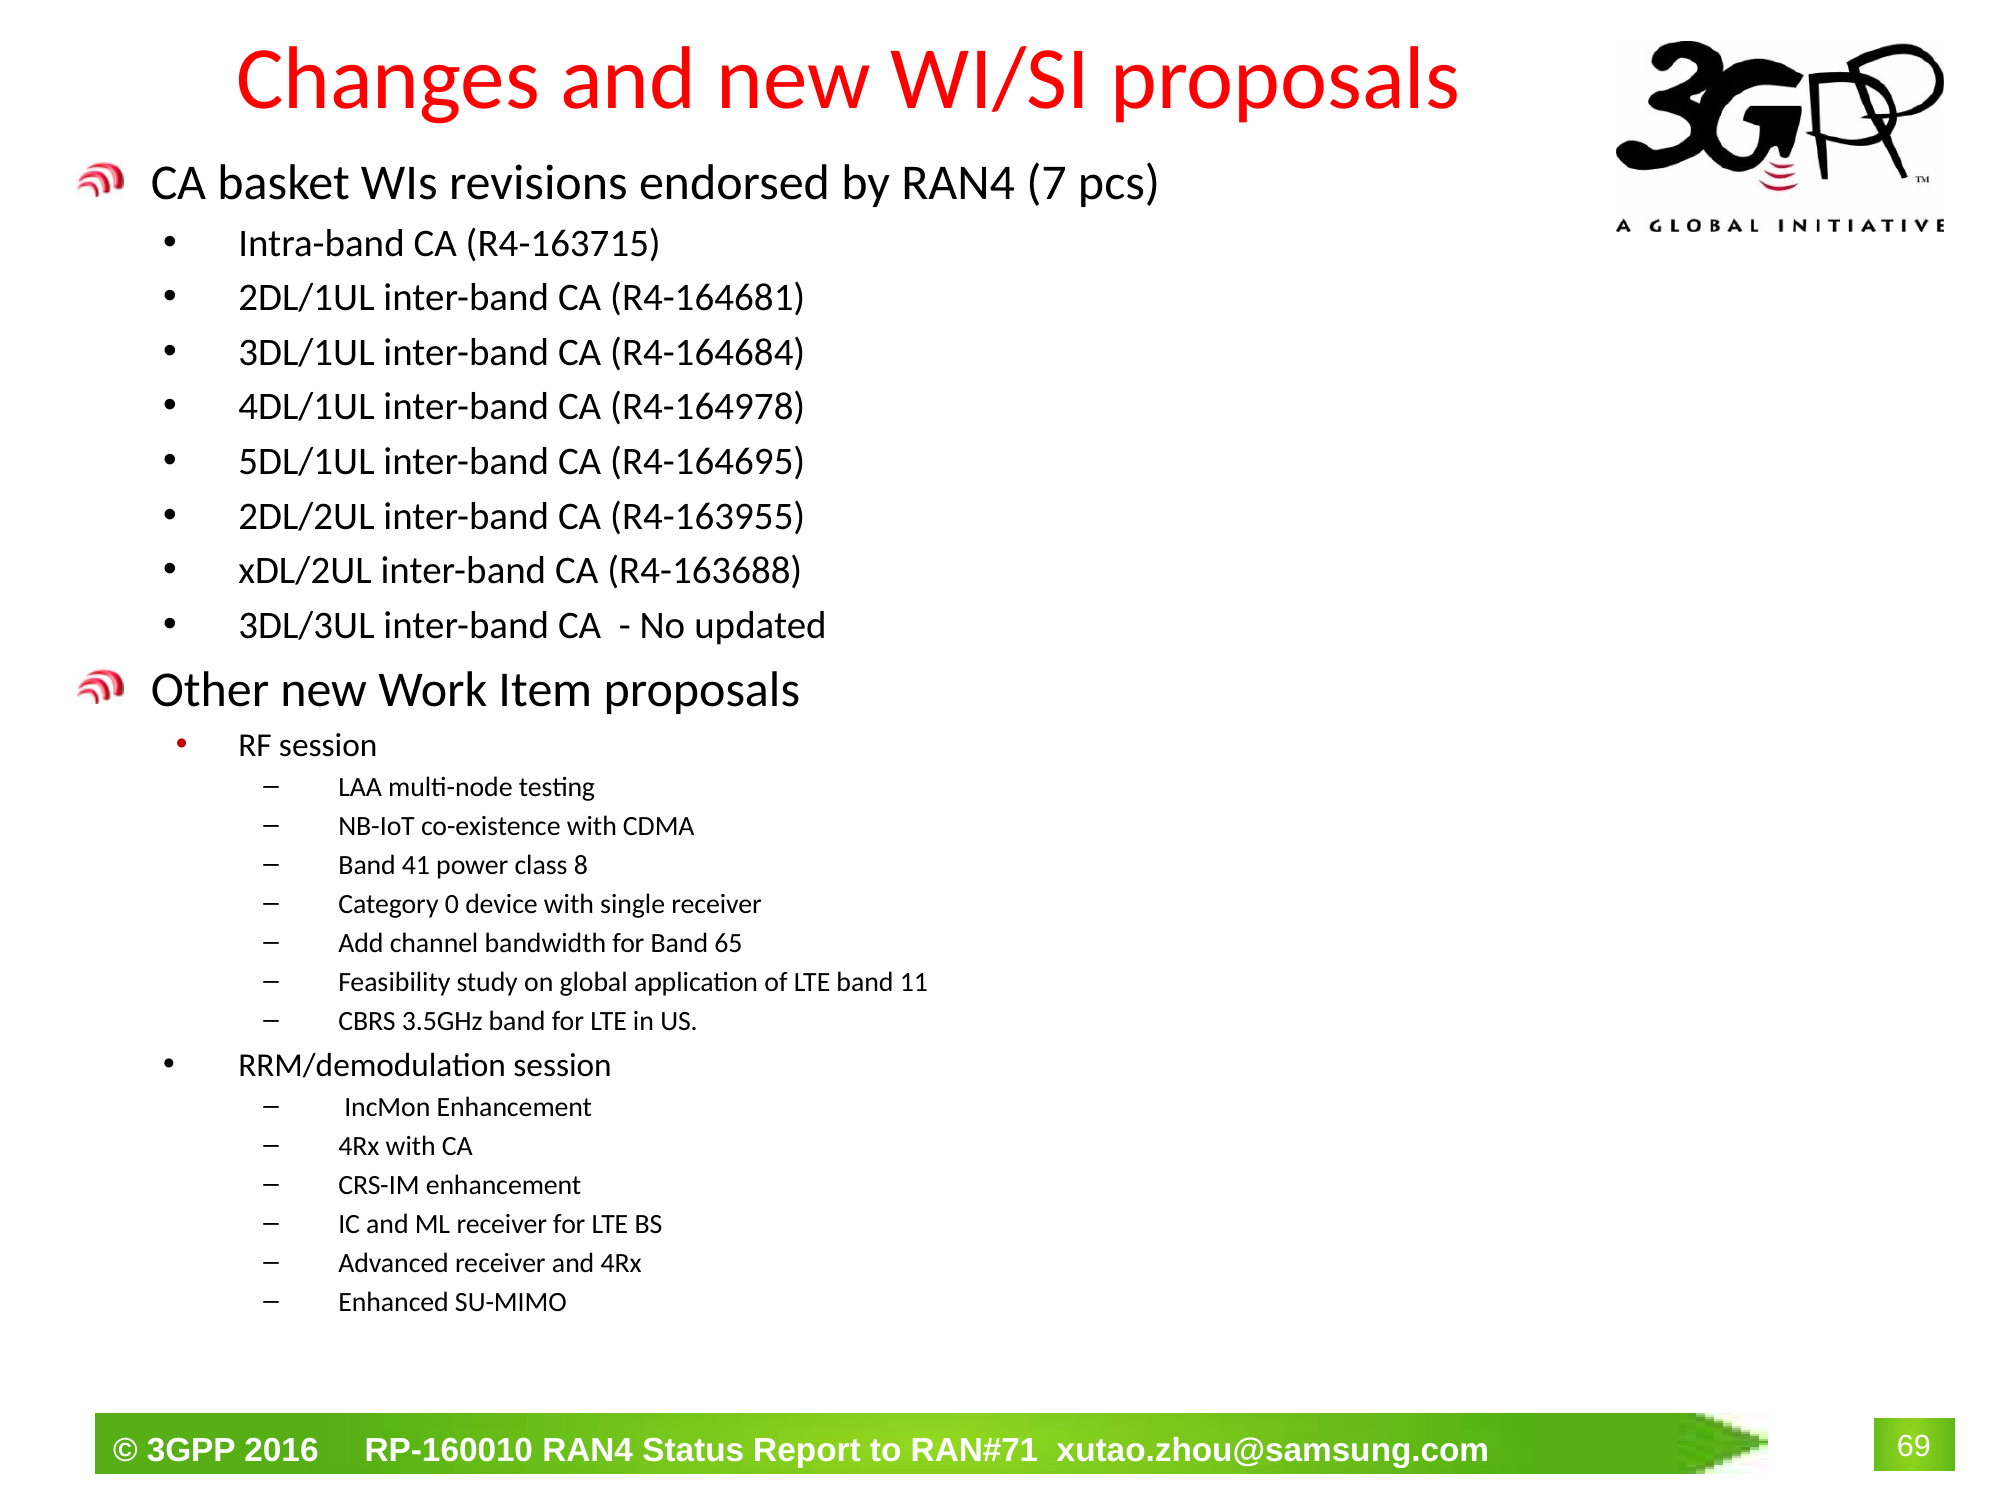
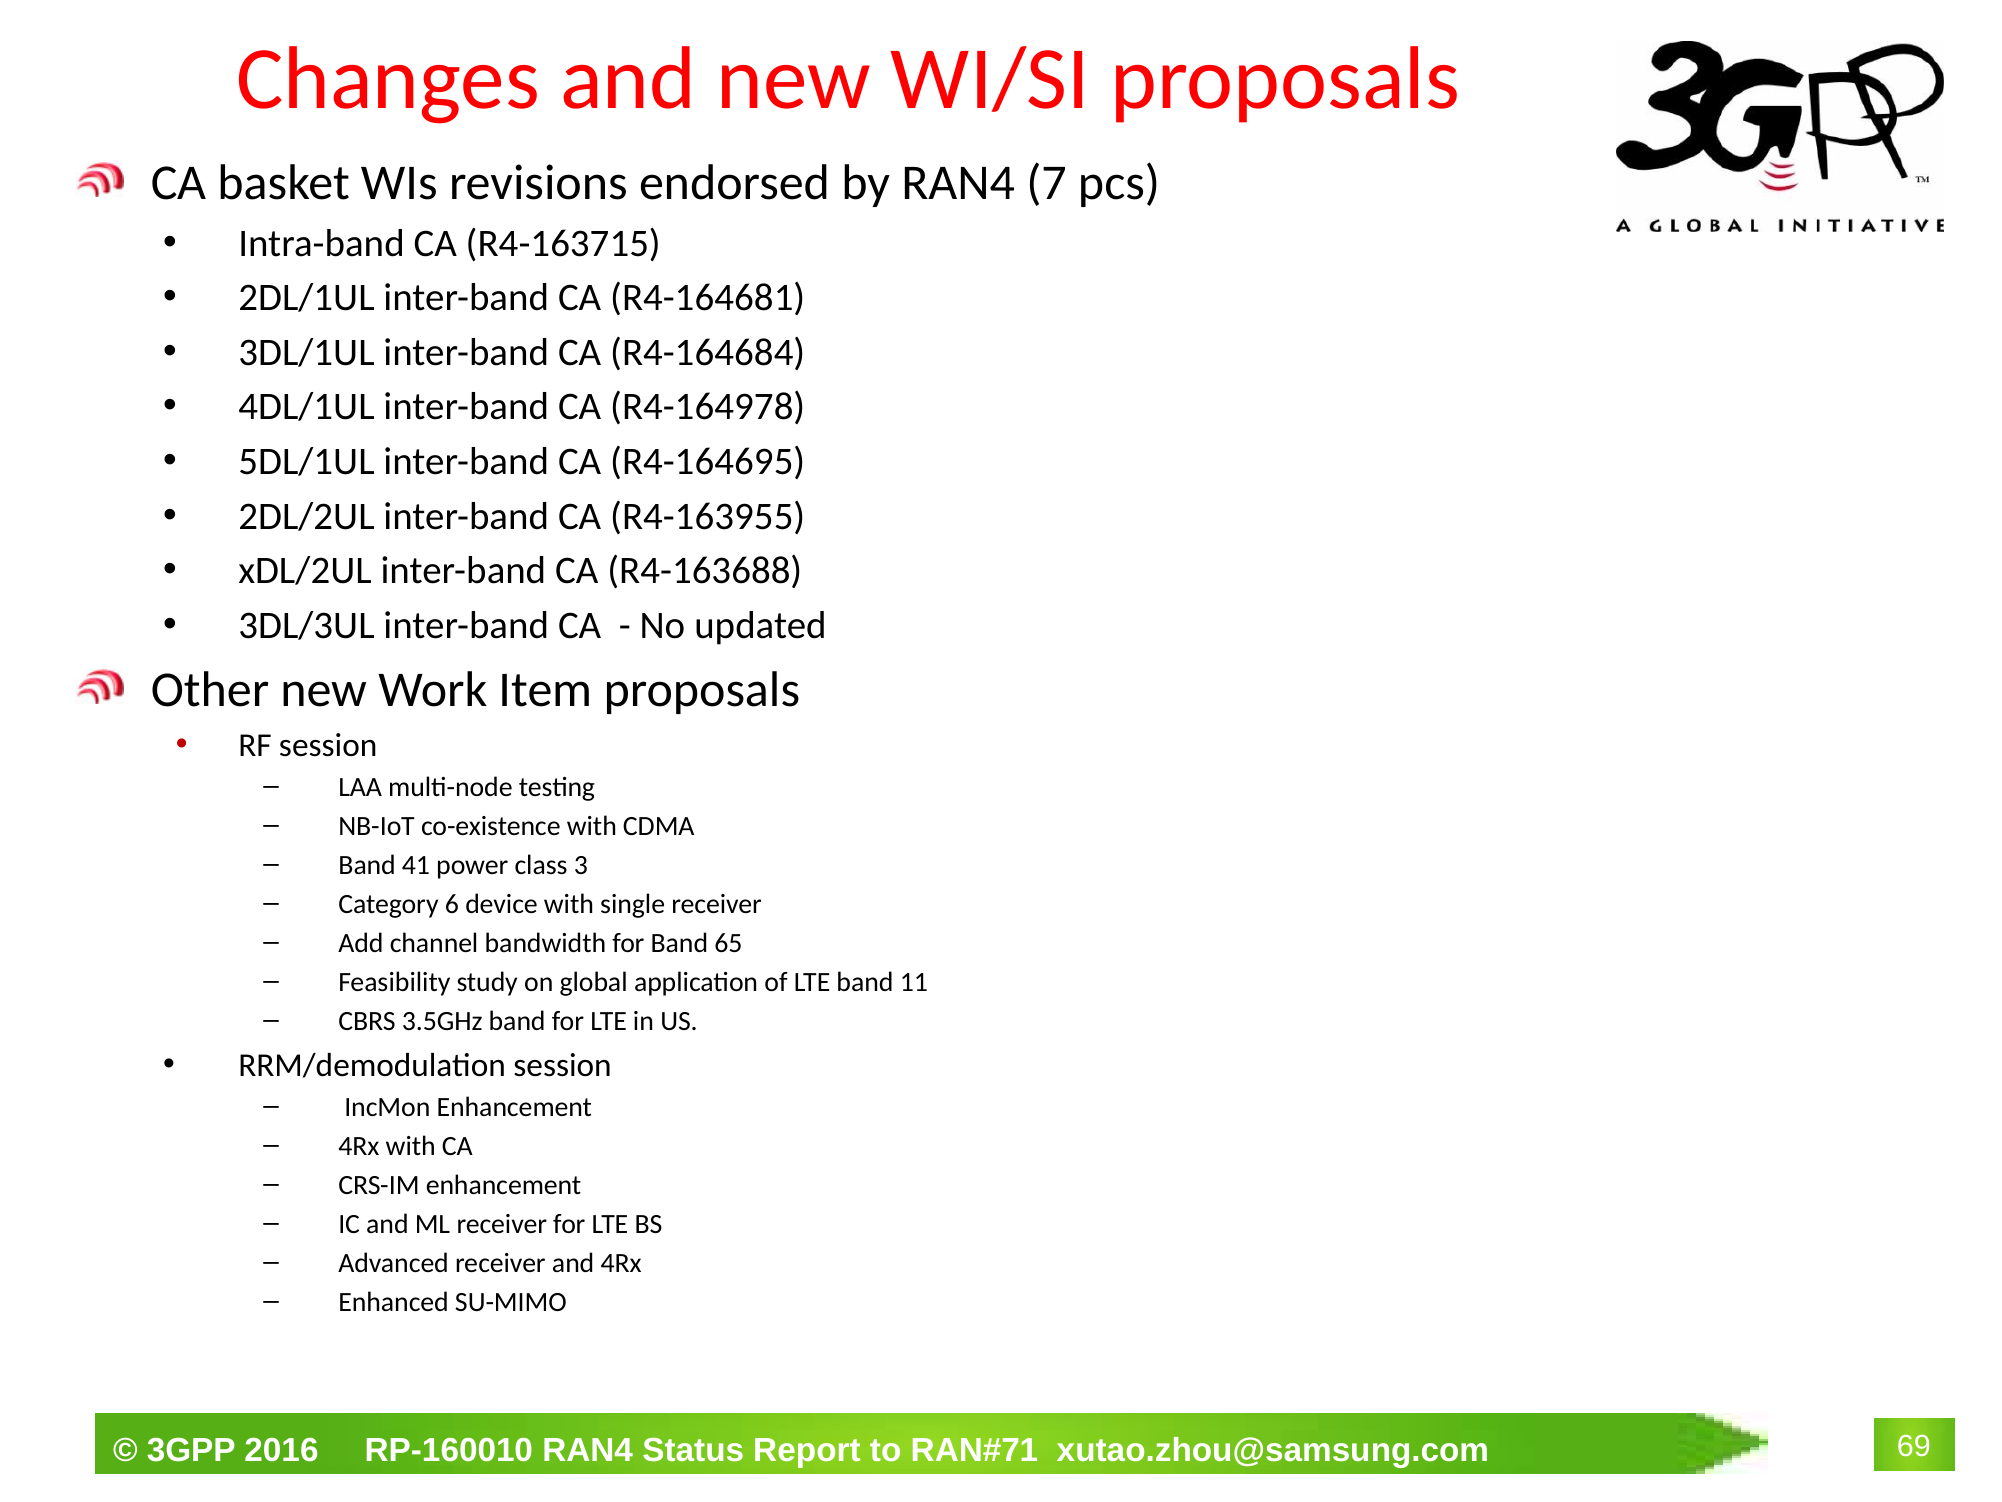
8: 8 -> 3 (581, 865)
0: 0 -> 6 (452, 904)
